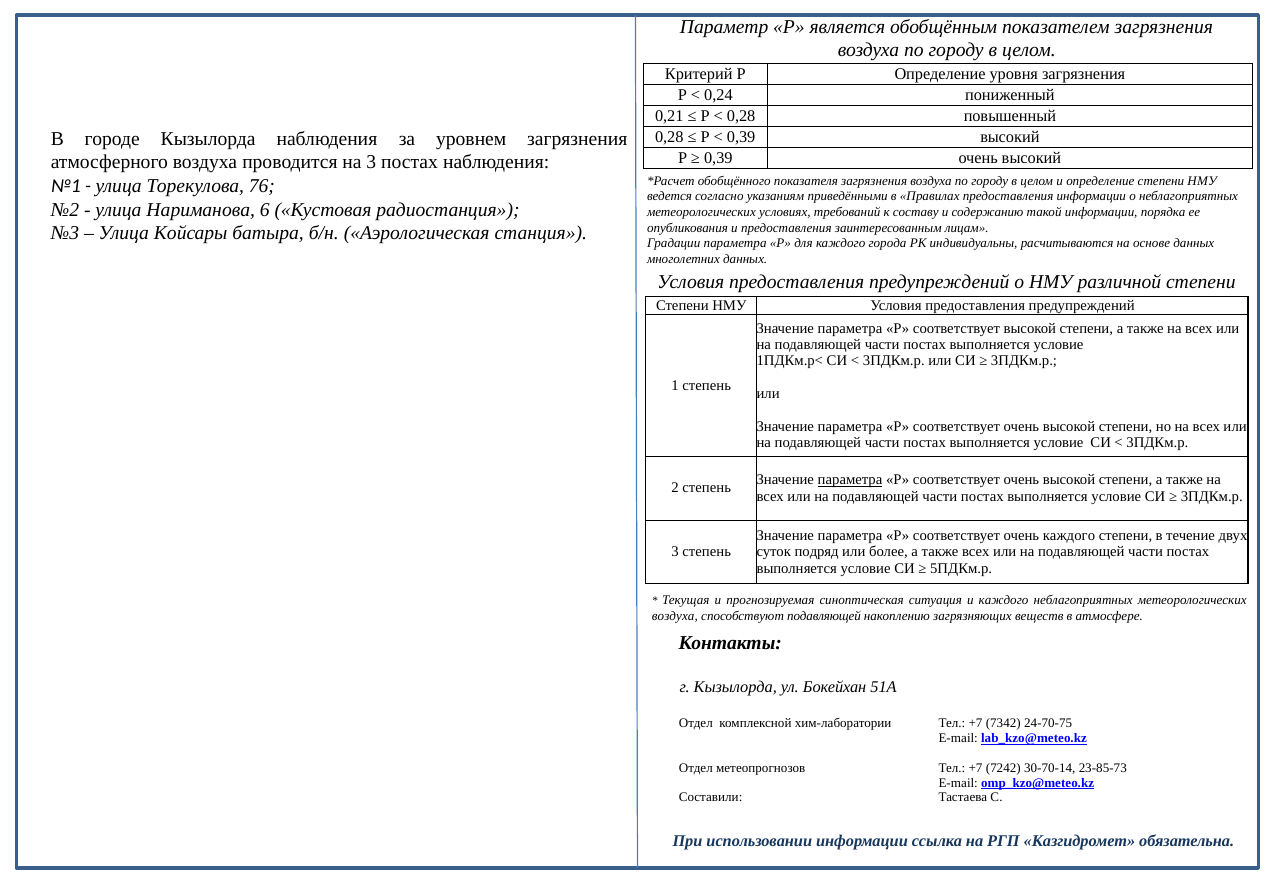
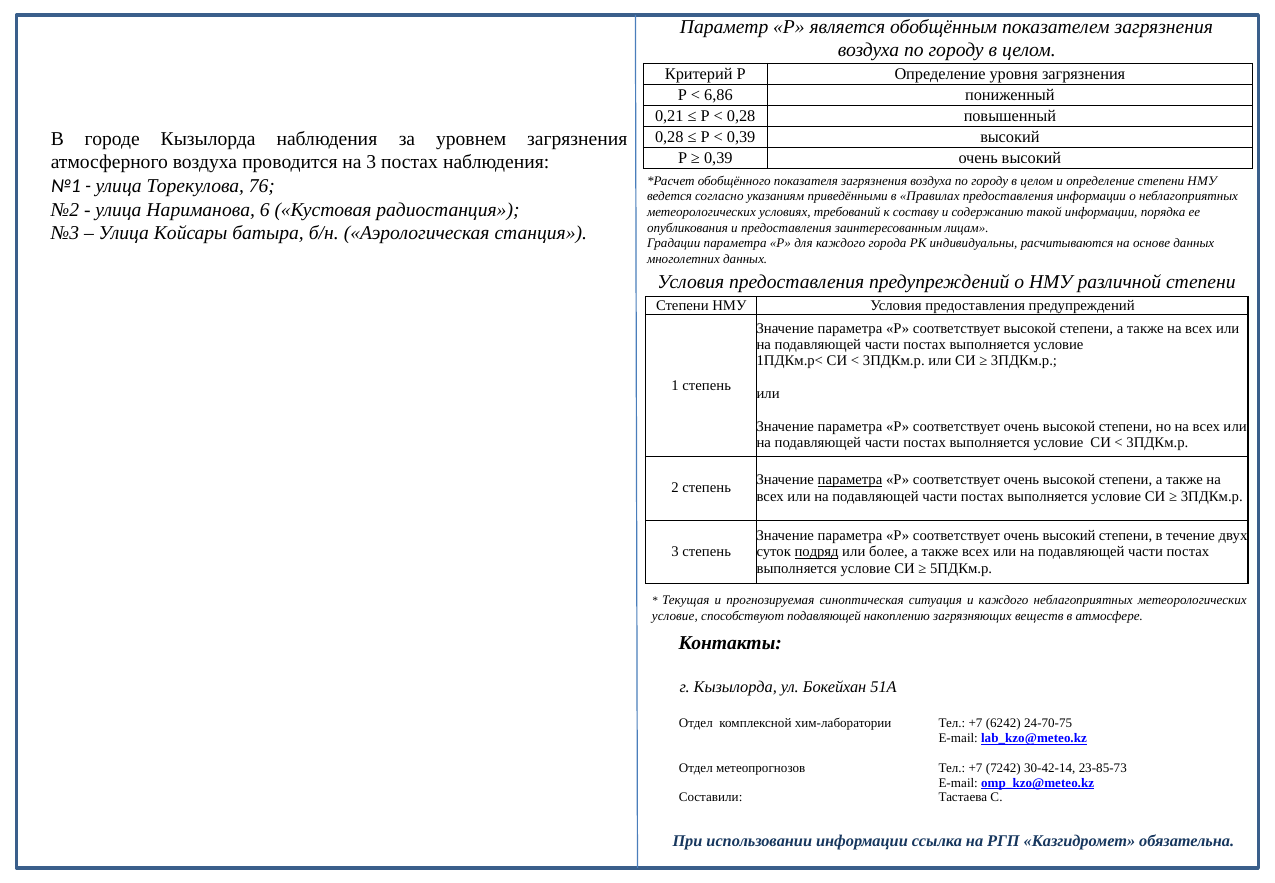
0,24: 0,24 -> 6,86 (718, 95)
соответствует очень каждого: каждого -> высокий (1069, 535)
подряд underline: none -> present (817, 552)
воздуха: воздуха -> условие (675, 616)
7342: 7342 -> 6242 (1003, 723)
30-70-14: 30-70-14 -> 30-42-14 (1050, 768)
